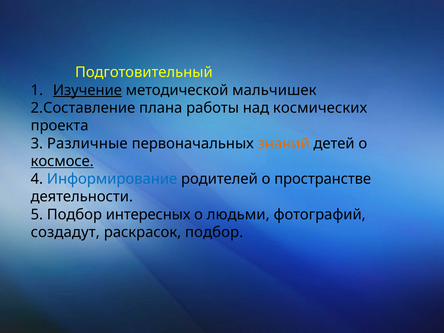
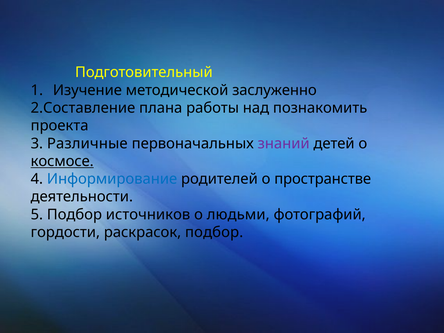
Изучение underline: present -> none (87, 90)
мальчишек: мальчишек -> заслуженно (274, 90)
космических: космических -> познакомить (320, 108)
знаний colour: orange -> purple (284, 143)
интересных: интересных -> источников (148, 215)
создадут: создадут -> гордости (65, 232)
